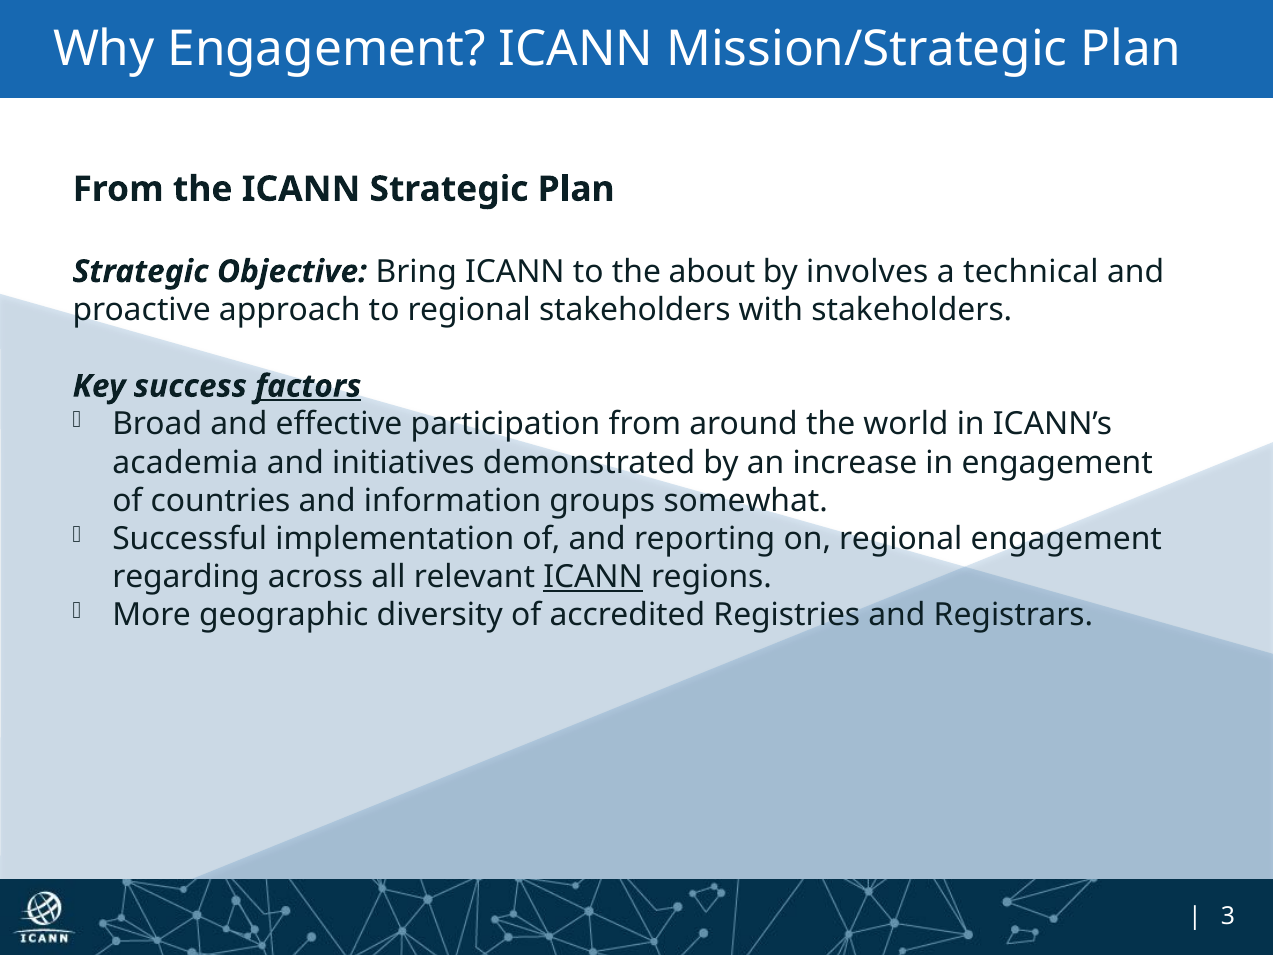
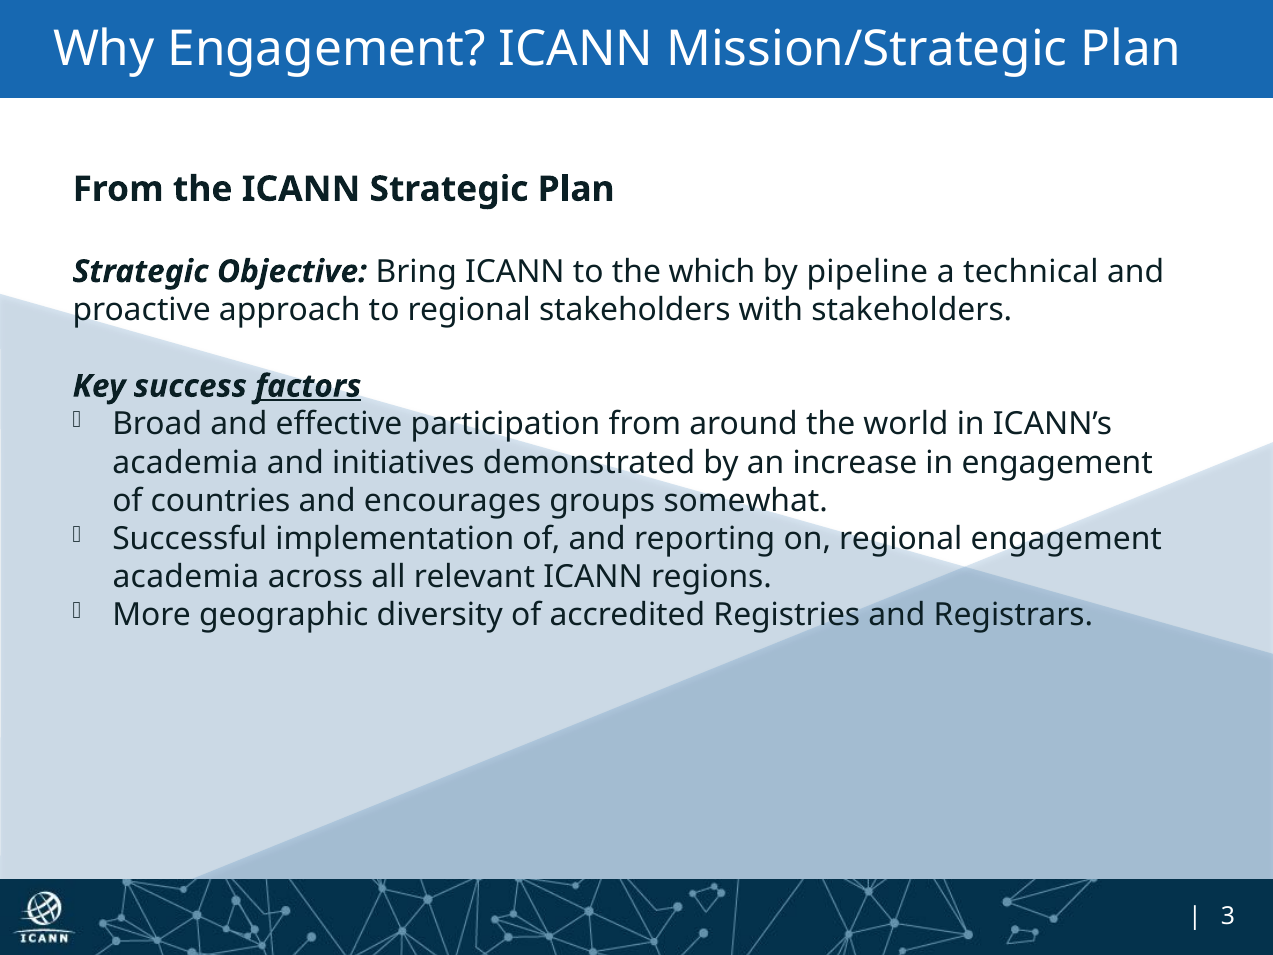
about: about -> which (712, 272)
involves: involves -> pipeline (867, 272)
information: information -> encourages (452, 501)
regarding: regarding -> academia (186, 577)
ICANN underline: present -> none (593, 577)
